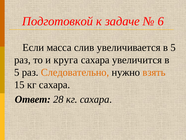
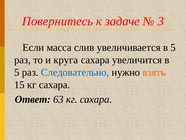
Подготовкой: Подготовкой -> Повернитесь (58, 21)
6: 6 -> 3 (161, 21)
Следовательно colour: orange -> blue (75, 72)
28: 28 -> 63 (58, 99)
